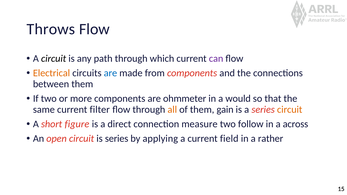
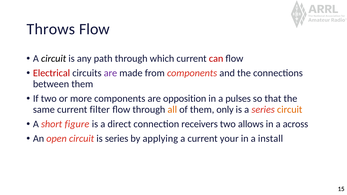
can colour: purple -> red (216, 59)
Electrical colour: orange -> red (52, 73)
are colour: blue -> purple (110, 73)
ohmmeter: ohmmeter -> opposition (185, 99)
would: would -> pulses (238, 99)
gain: gain -> only (225, 110)
measure: measure -> receivers (200, 124)
follow: follow -> allows (251, 124)
field: field -> your (229, 139)
rather: rather -> install (270, 139)
